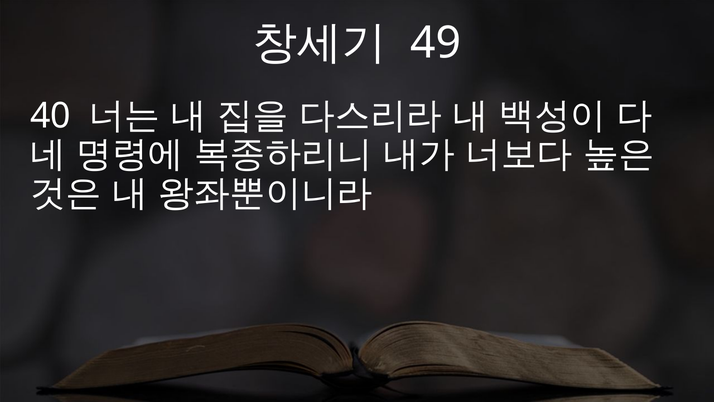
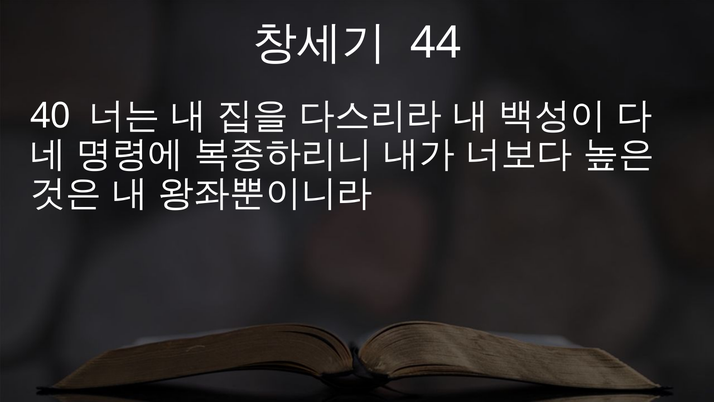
49: 49 -> 44 (436, 43)
